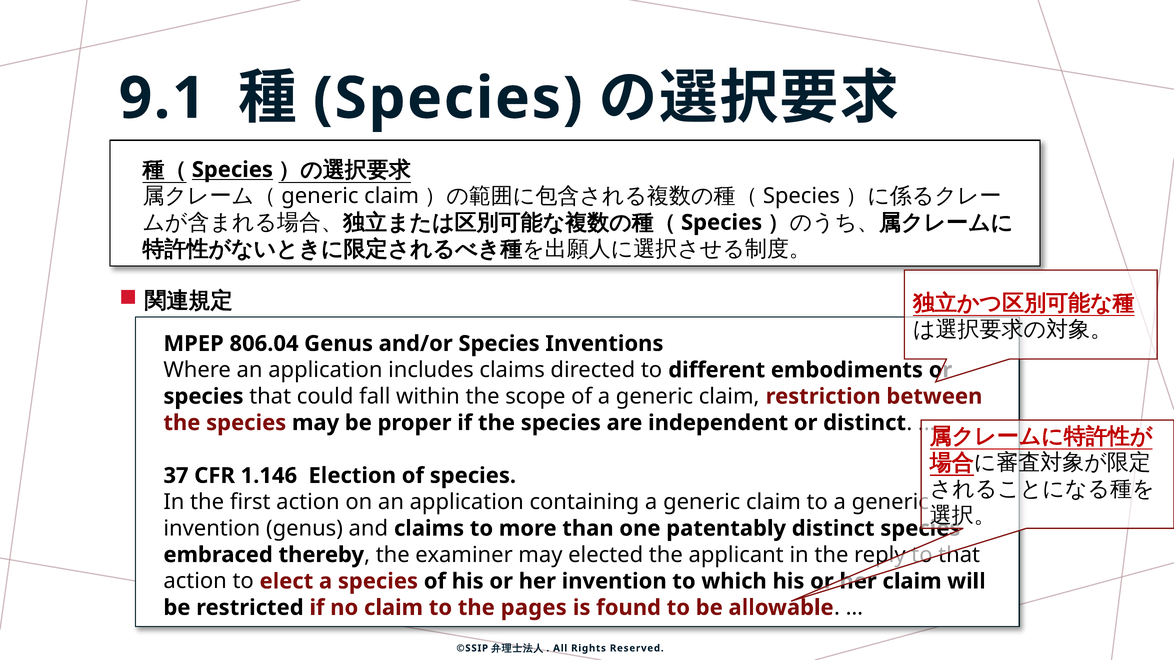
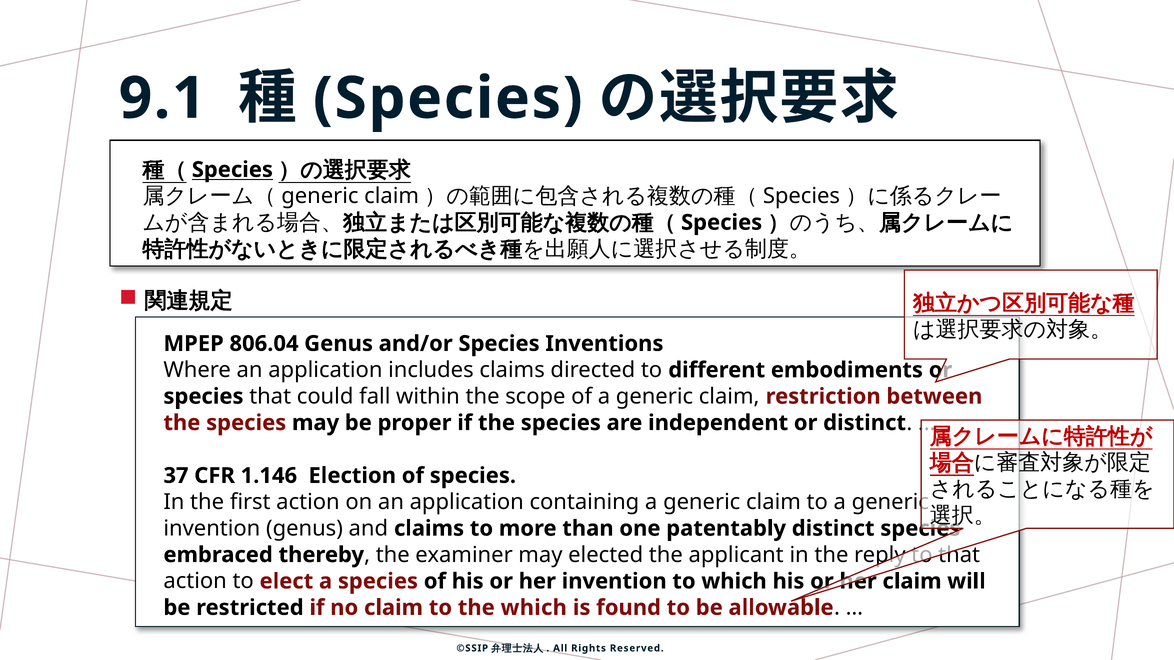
the pages: pages -> which (534, 608)
